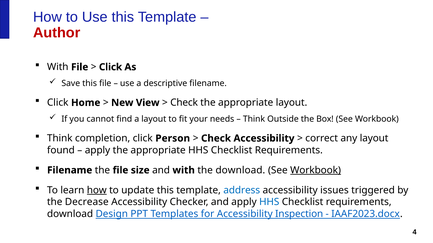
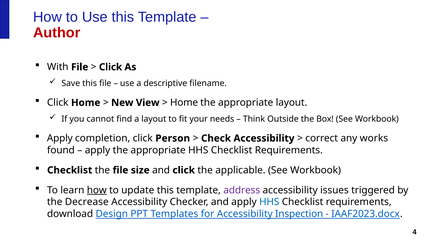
Check: Check -> Home (184, 103)
Think: Think -> Apply (60, 139)
any layout: layout -> works (374, 139)
Filename: Filename -> Checklist (70, 171)
and with: with -> click (184, 171)
the download: download -> applicable (240, 171)
Workbook underline: present -> none (316, 171)
address colour: blue -> purple (242, 191)
